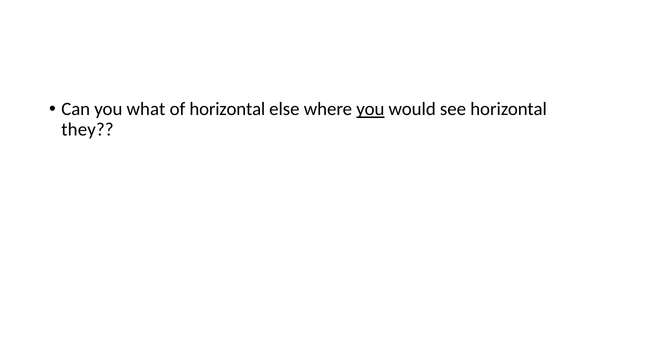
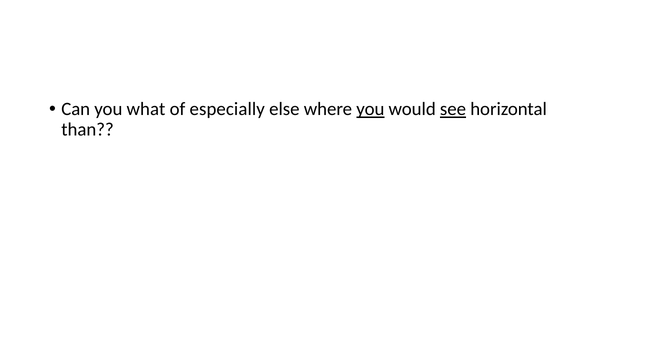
of horizontal: horizontal -> especially (227, 109)
see underline: none -> present (453, 109)
they: they -> than (88, 129)
